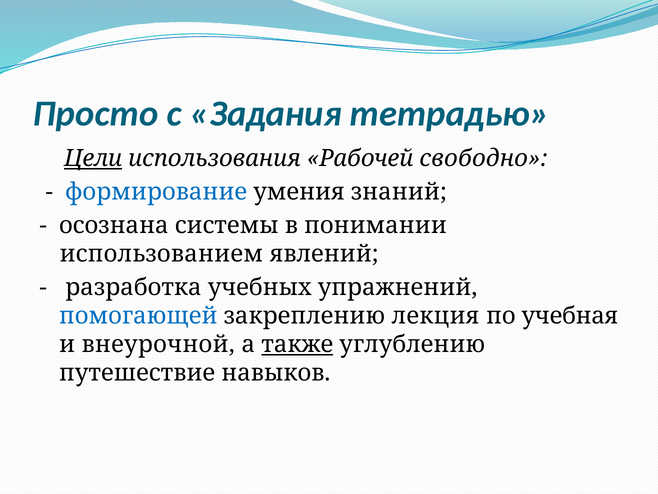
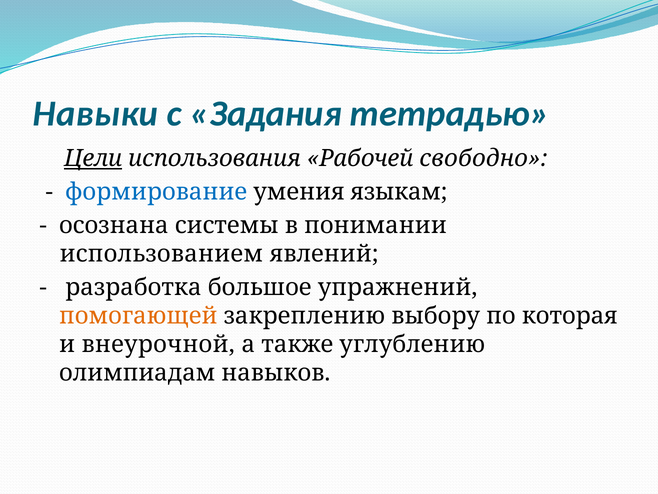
Просто: Просто -> Навыки (96, 114)
знаний: знаний -> языкам (399, 192)
учебных: учебных -> большое (260, 287)
помогающей colour: blue -> orange (138, 316)
лекция: лекция -> выбору (436, 316)
учебная: учебная -> которая (570, 316)
также underline: present -> none (297, 344)
путешествие: путешествие -> олимпиадам (137, 373)
